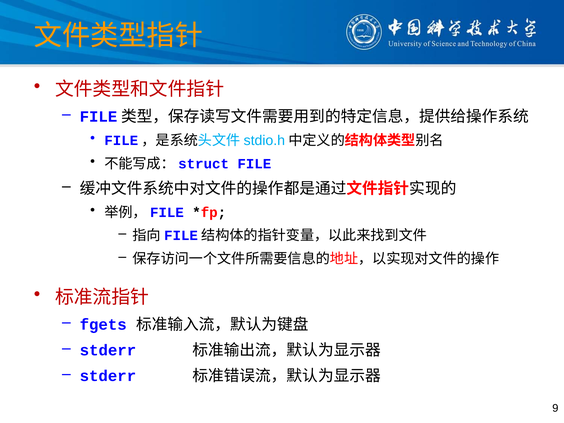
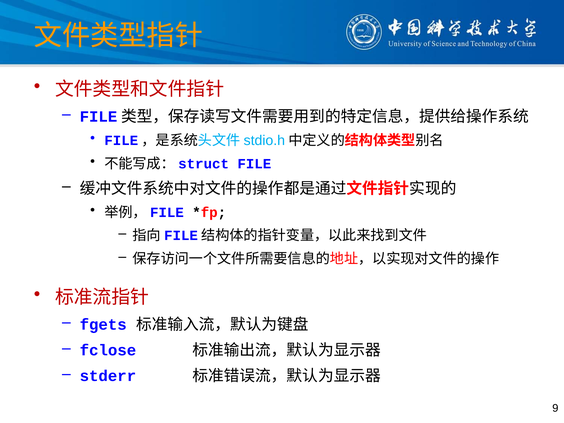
stderr: stderr -> fclose (108, 350)
